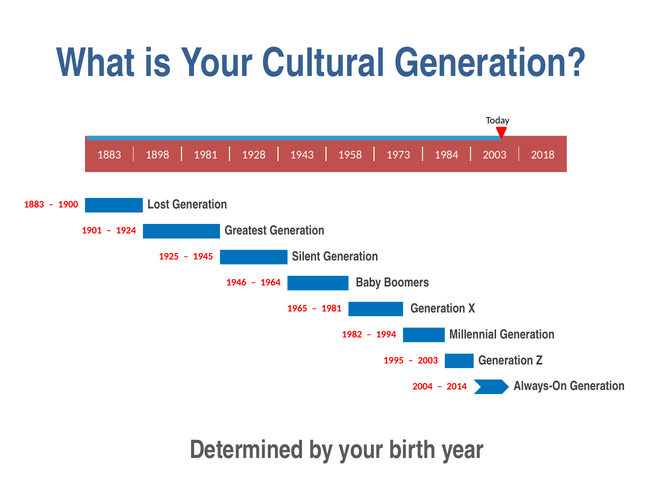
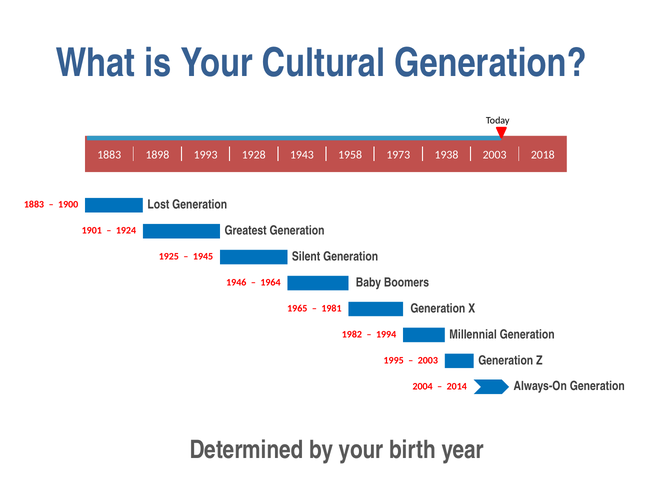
1898 1981: 1981 -> 1993 (206, 155)
1984: 1984 -> 1938 (446, 155)
